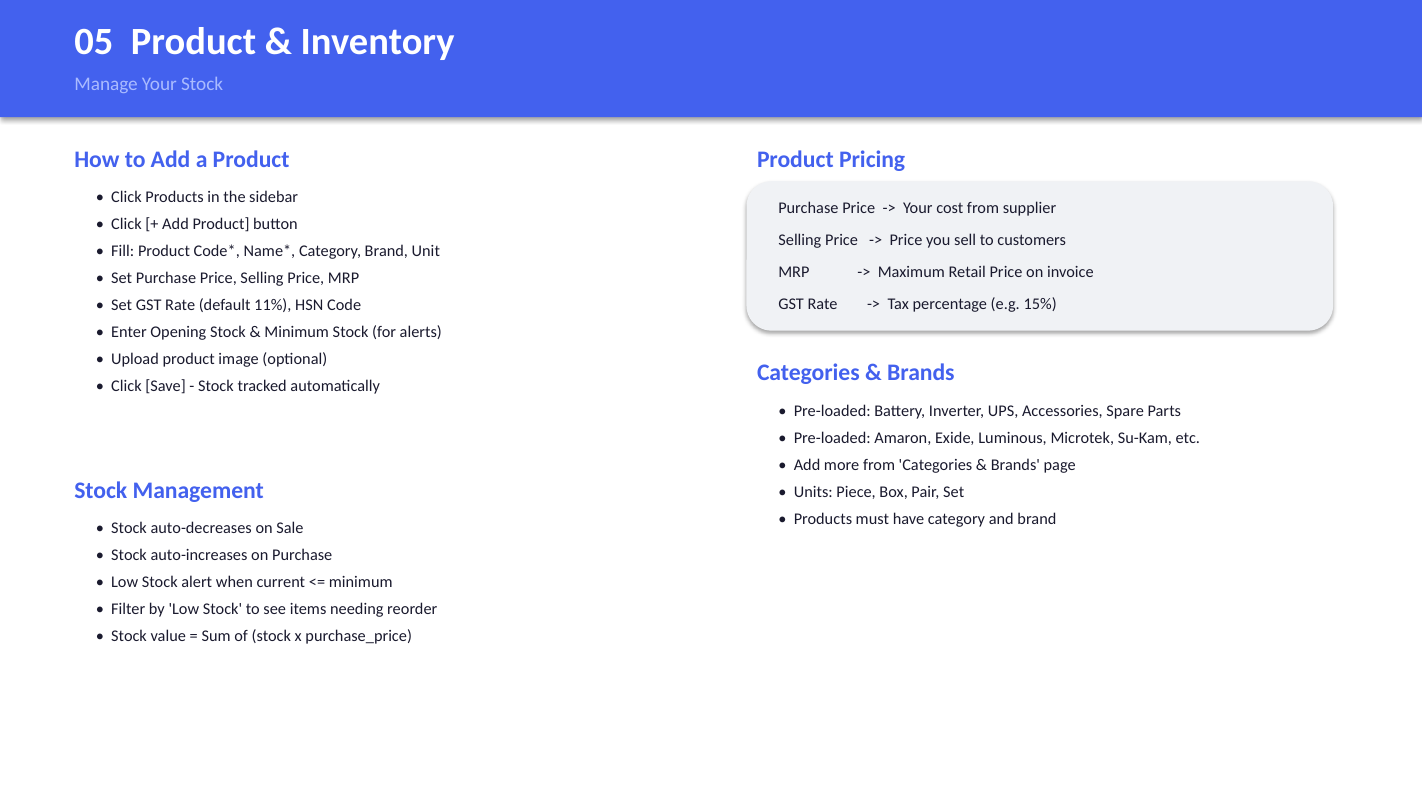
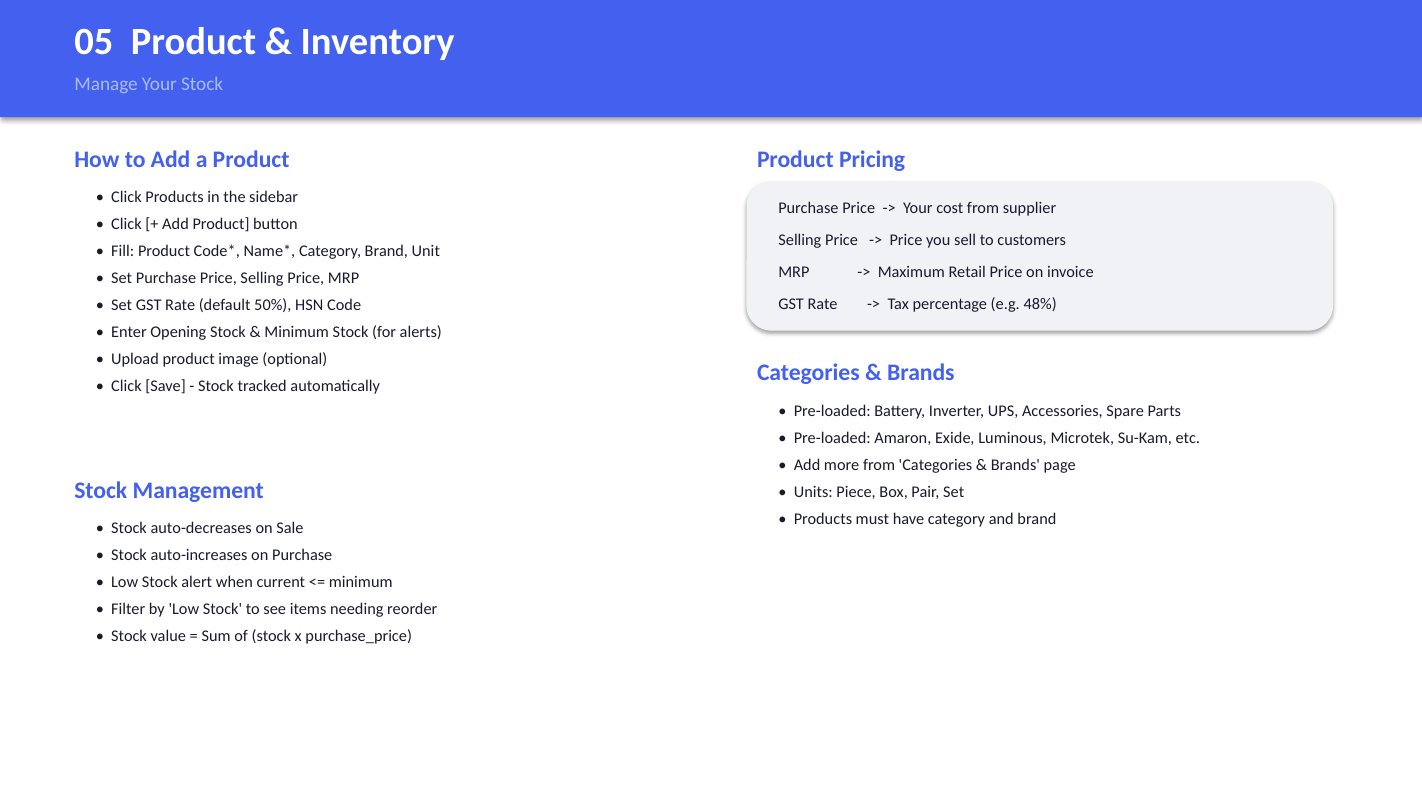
15%: 15% -> 48% (1040, 304)
11%: 11% -> 50% (273, 305)
